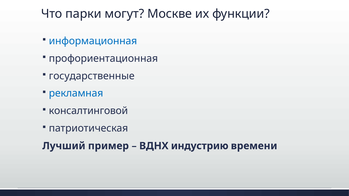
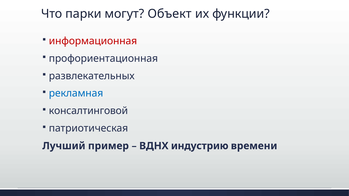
Москве: Москве -> Объект (170, 14)
информационная colour: blue -> red (93, 41)
государственные: государственные -> развлекательных (92, 76)
